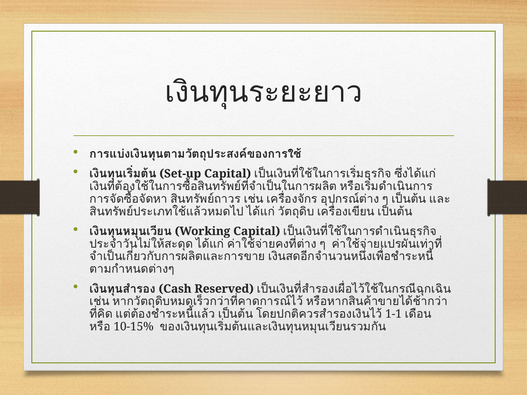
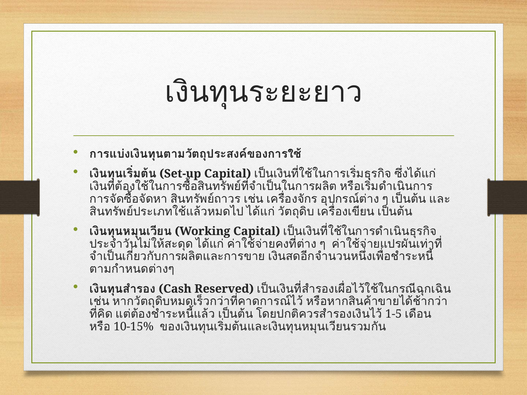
1-1: 1-1 -> 1-5 (394, 314)
